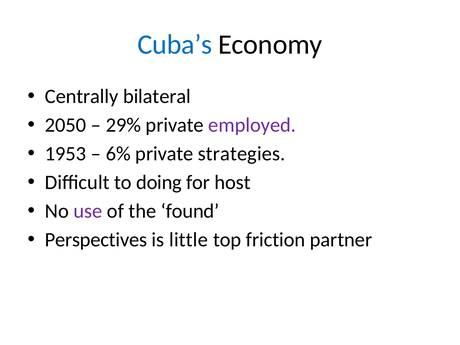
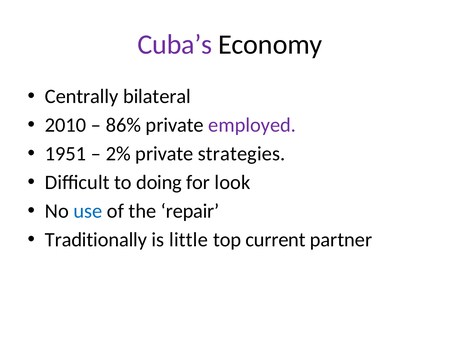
Cuba’s colour: blue -> purple (175, 45)
2050: 2050 -> 2010 (66, 125)
29%: 29% -> 86% (123, 125)
1953: 1953 -> 1951 (66, 154)
6%: 6% -> 2% (118, 154)
host: host -> look (232, 182)
use colour: purple -> blue (88, 211)
found: found -> repair (190, 211)
Perspectives: Perspectives -> Traditionally (96, 240)
friction: friction -> current (276, 240)
